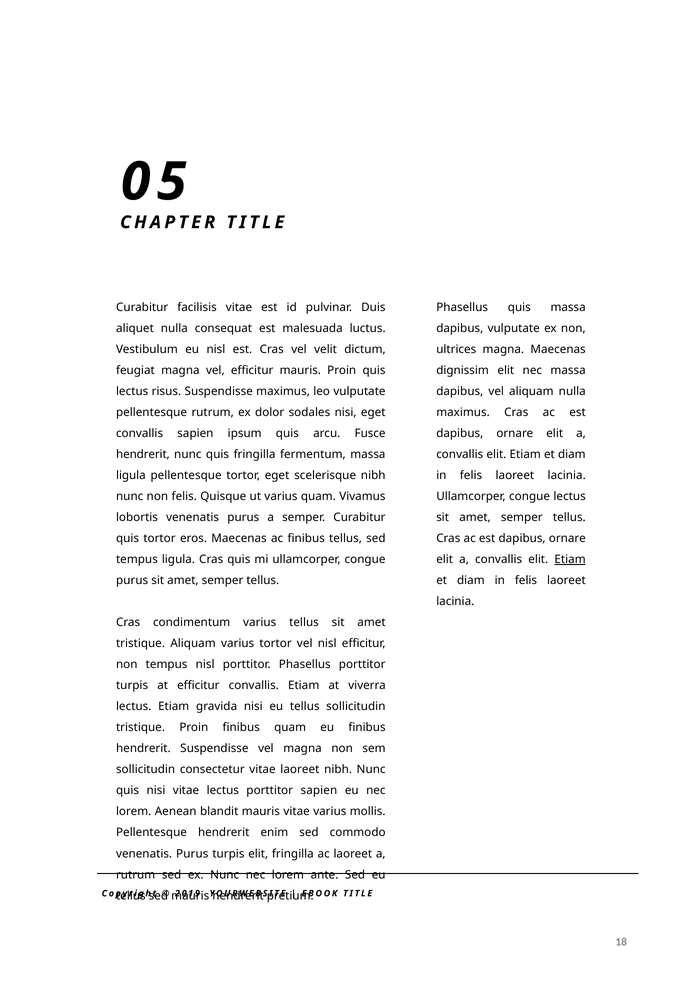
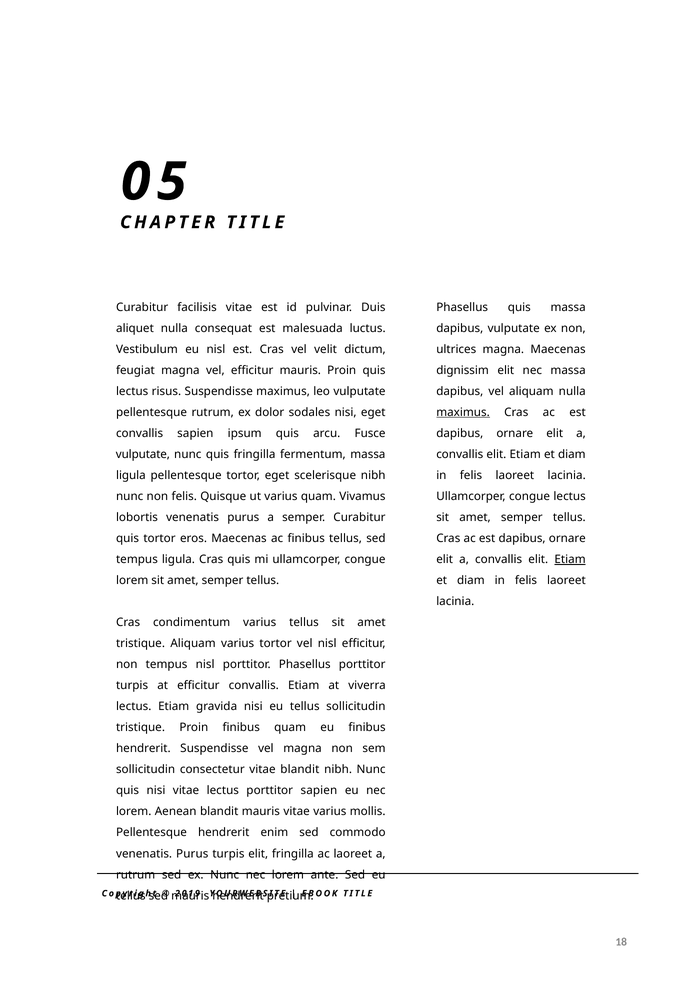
maximus underline: none -> present (463, 412)
hendrerit: hendrerit -> vulputate (143, 454)
purus: purus -> lorem (132, 580)
vitae laoreet: laoreet -> blandit (300, 769)
